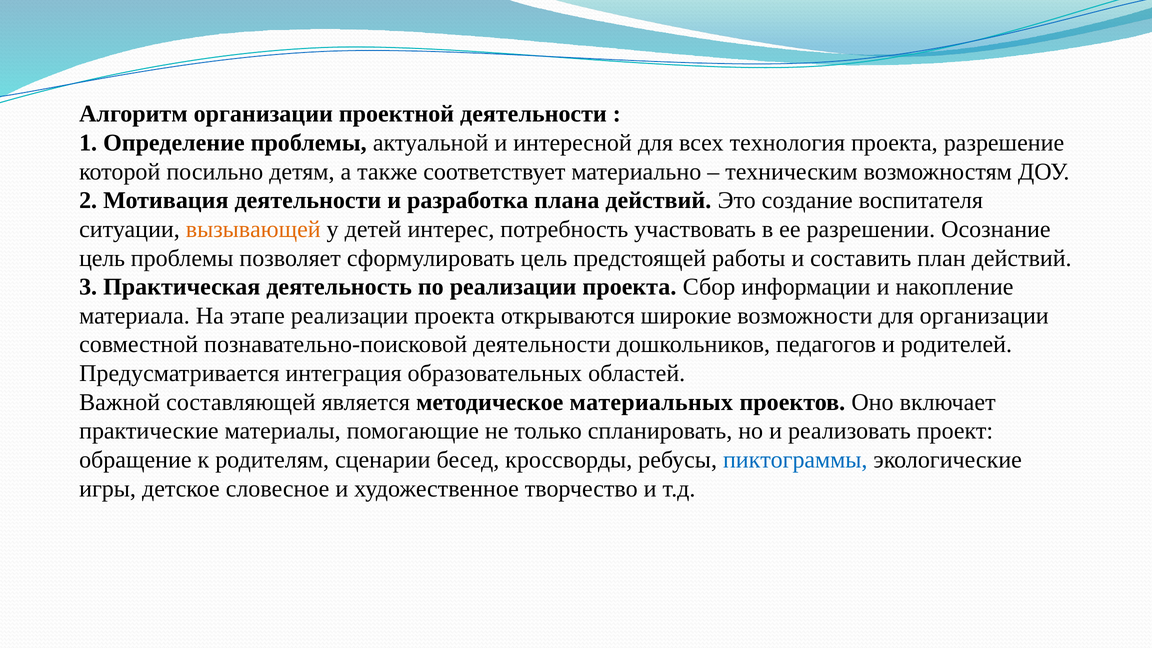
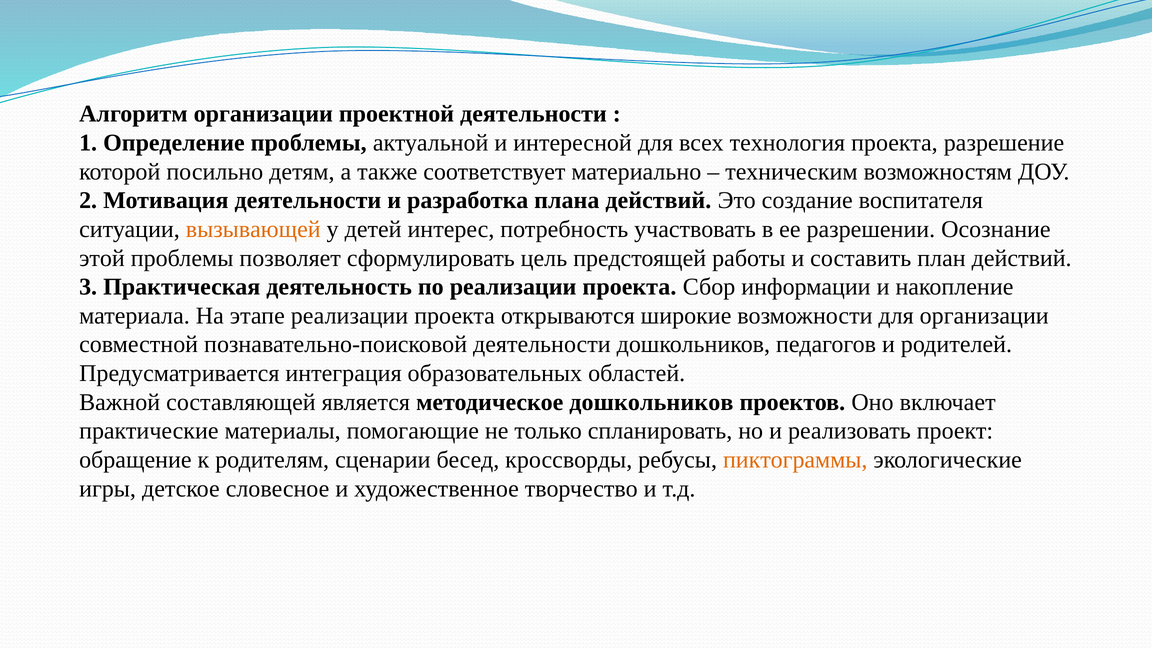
цель: цель -> этой (102, 258)
методическое материальных: материальных -> дошкольников (651, 402)
пиктограммы colour: blue -> orange (795, 460)
